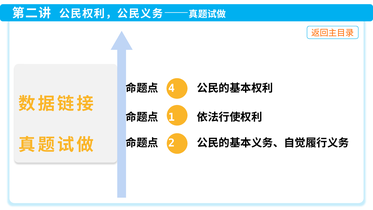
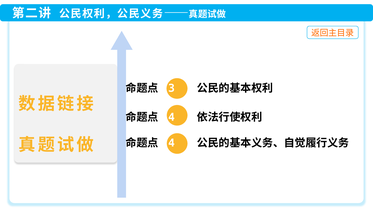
4: 4 -> 3 (172, 88)
1: 1 -> 4 (172, 117)
2: 2 -> 4 (172, 143)
